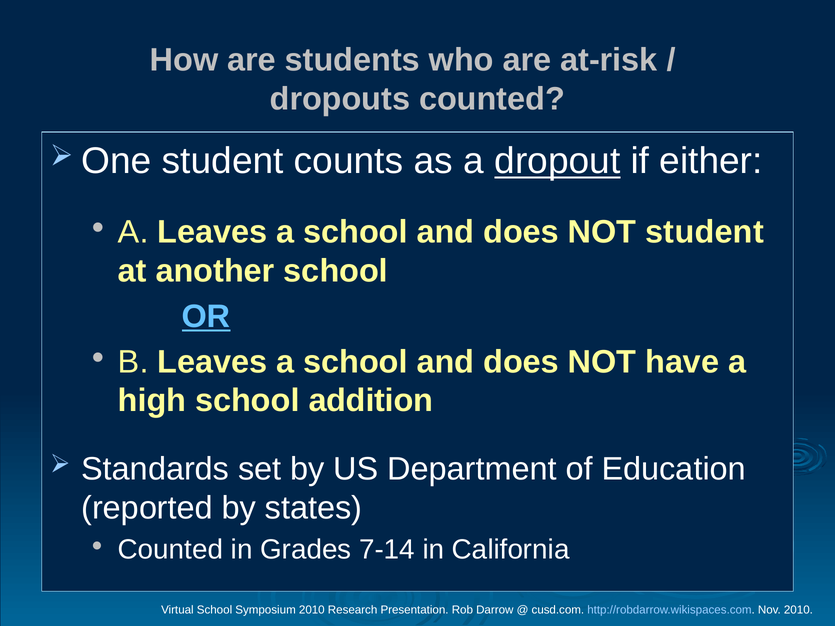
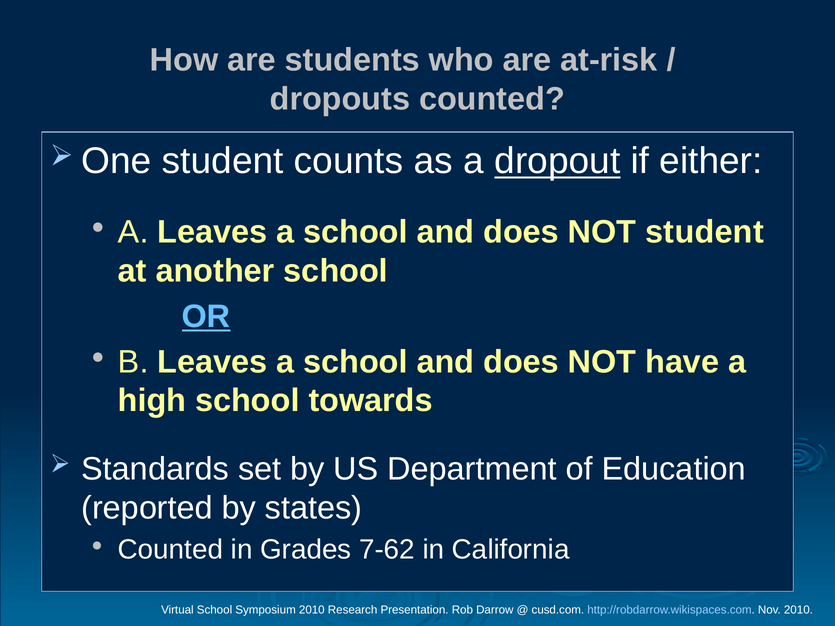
addition: addition -> towards (371, 401)
7-14: 7-14 -> 7-62 (387, 550)
